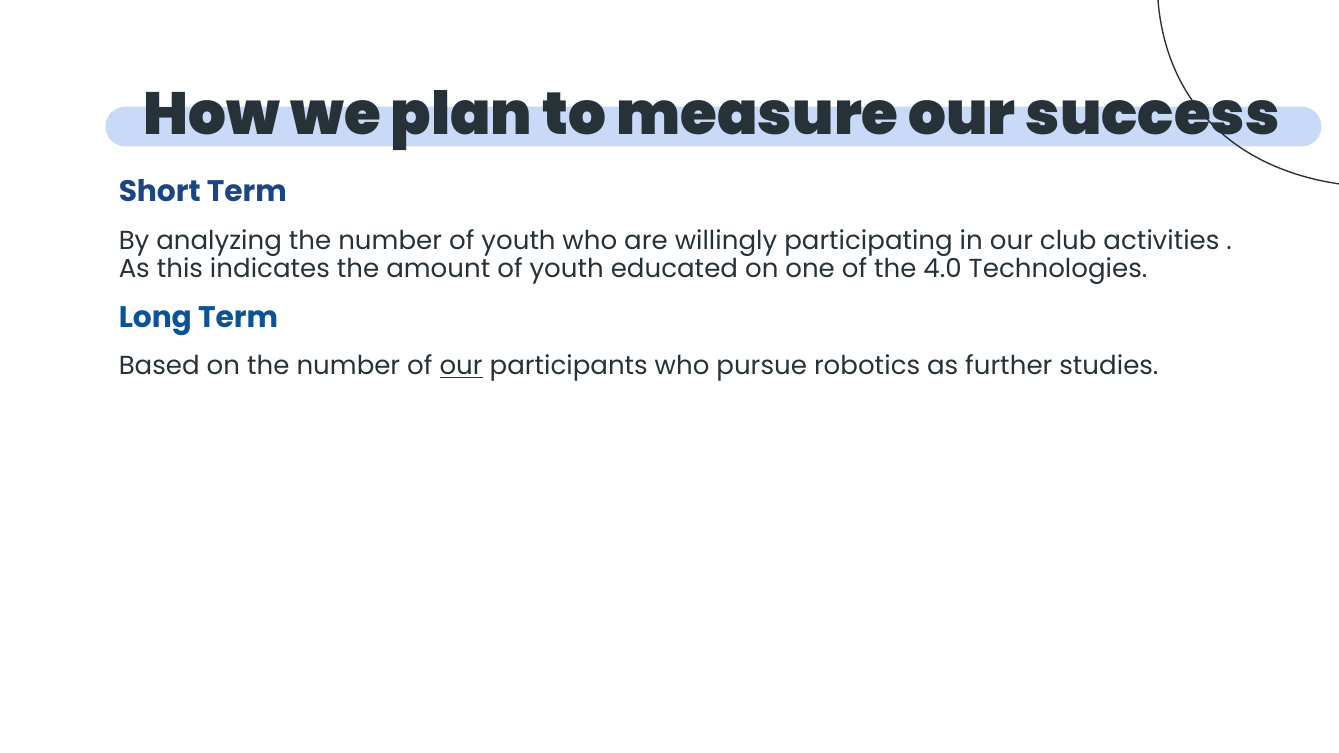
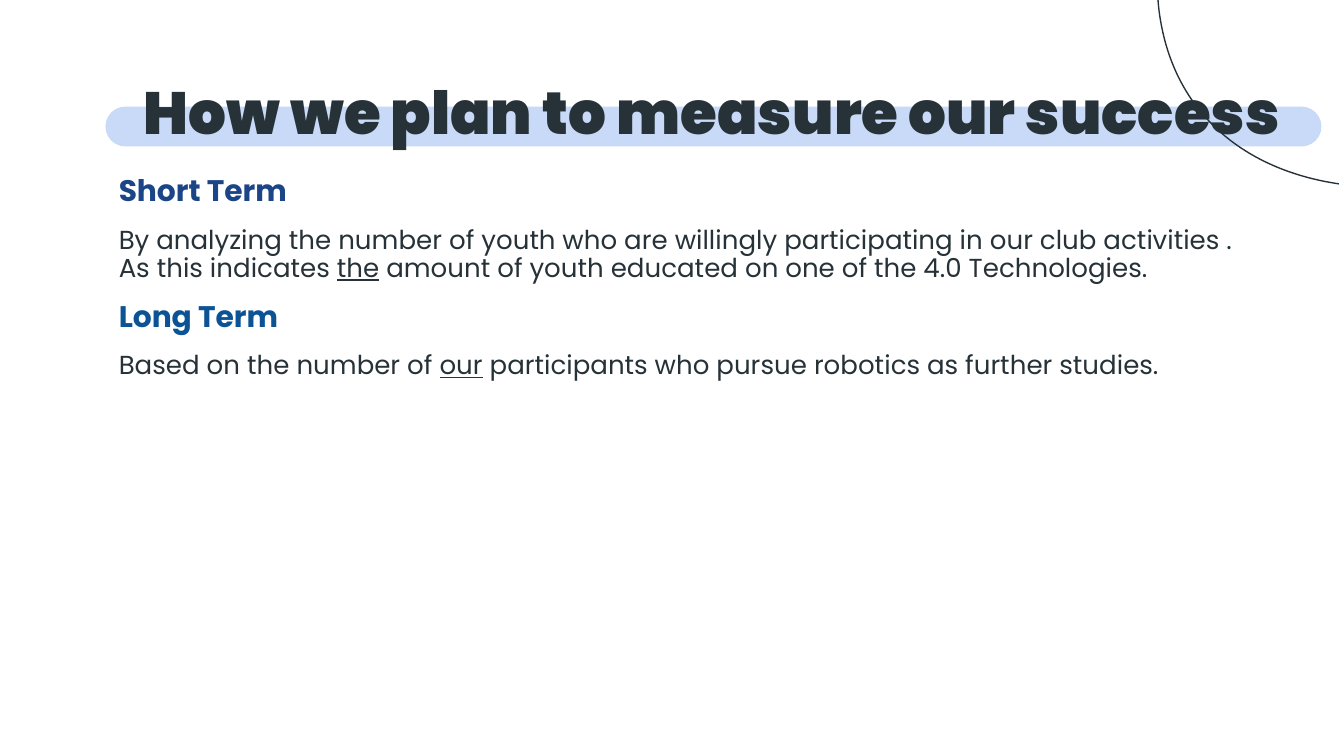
the underline: none -> present (358, 269)
